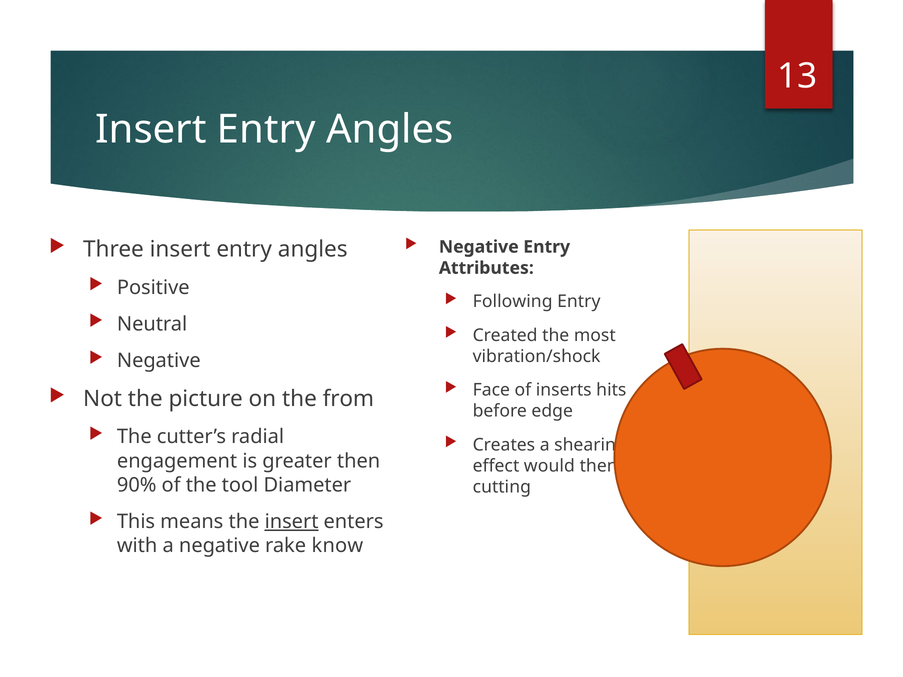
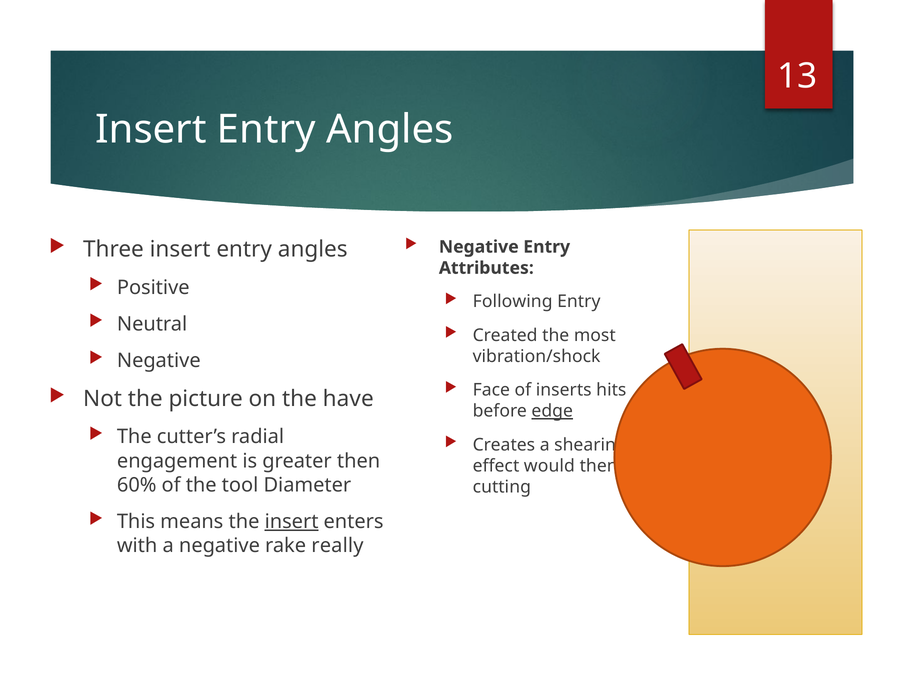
from: from -> have (348, 399)
edge underline: none -> present (552, 411)
90%: 90% -> 60% (137, 485)
know: know -> really (337, 546)
